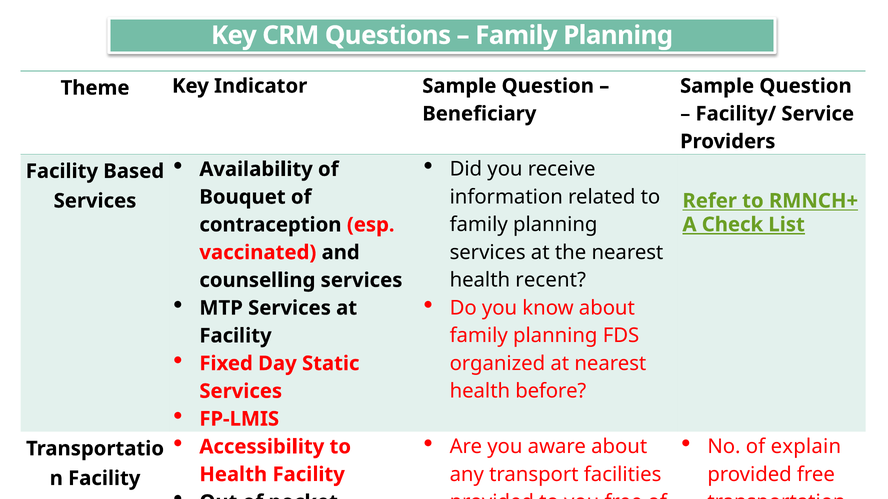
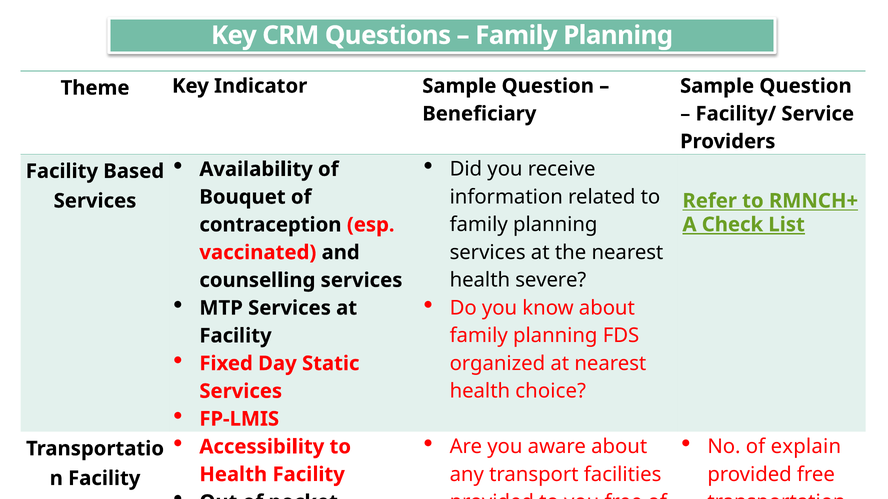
recent: recent -> severe (551, 281)
before: before -> choice (551, 392)
